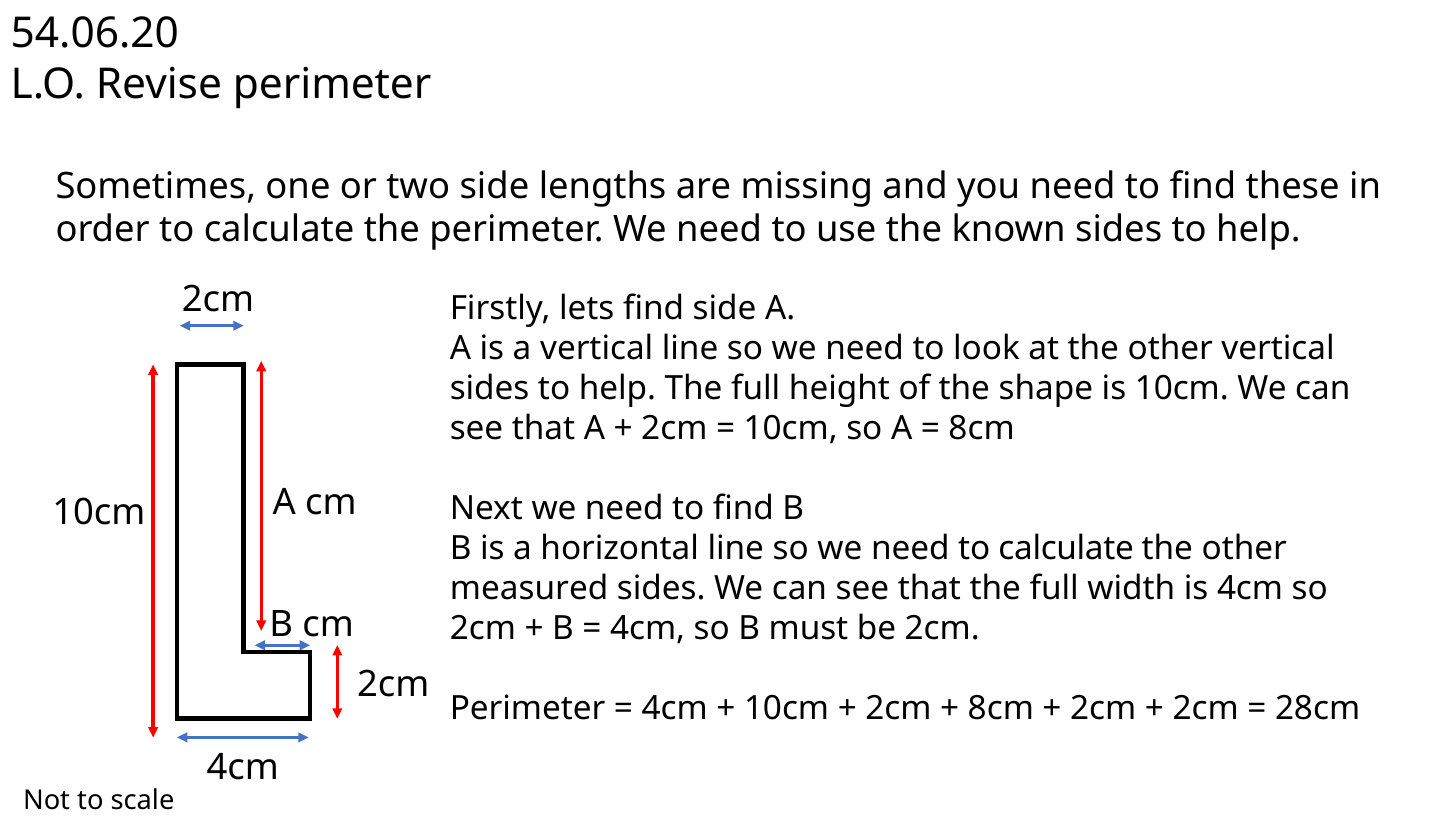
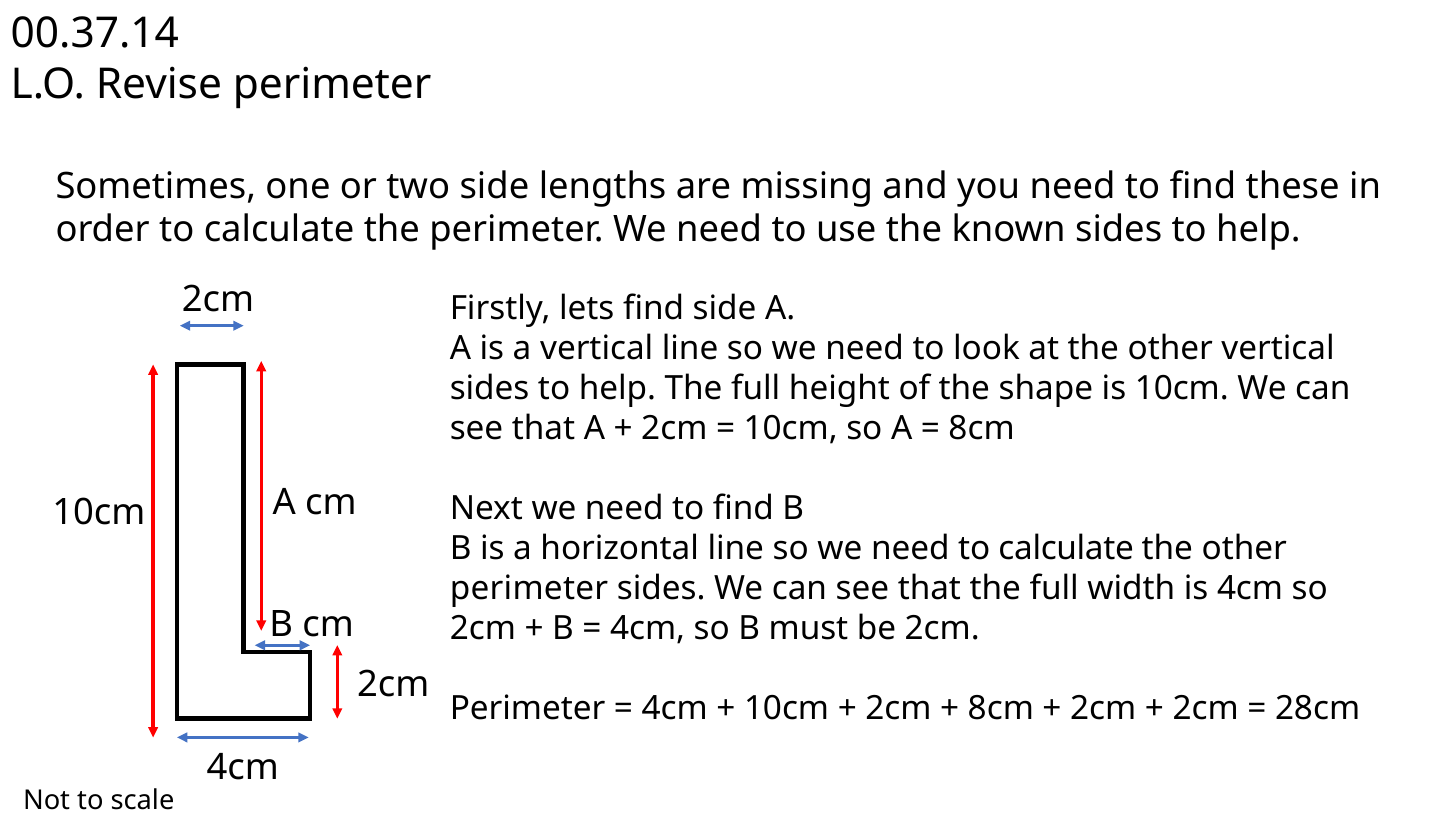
54.06.20: 54.06.20 -> 00.37.14 (95, 34)
measured: measured -> perimeter (529, 588)
